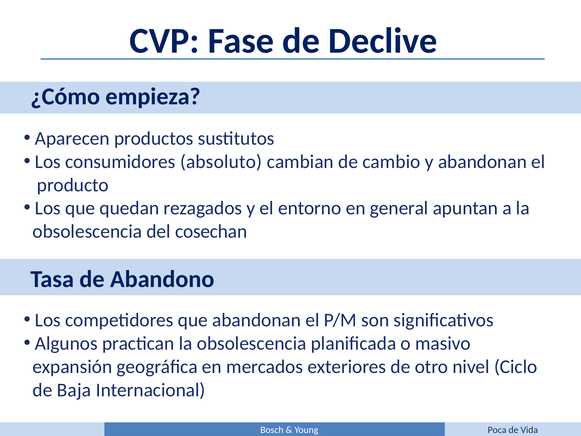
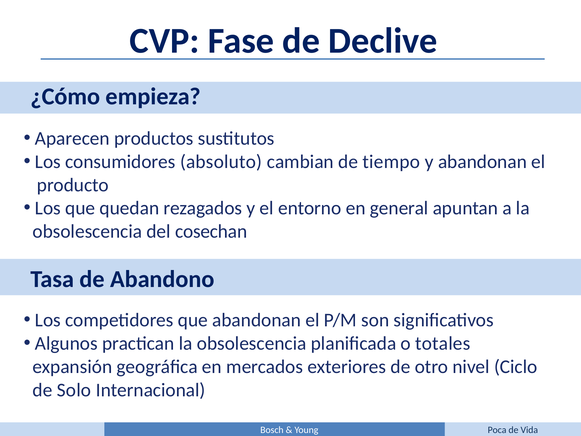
cambio: cambio -> tiempo (391, 162)
masivo: masivo -> totales (443, 343)
Baja: Baja -> Solo (74, 390)
